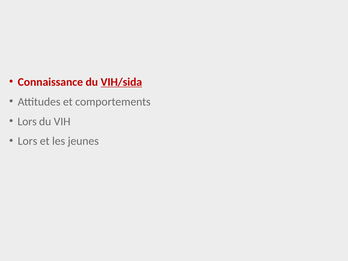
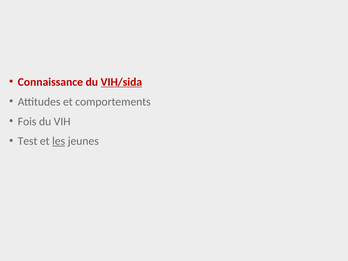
Lors: Lors -> Fois (27, 121)
Lors: Lors -> Test (28, 141)
les underline: none -> present (59, 141)
